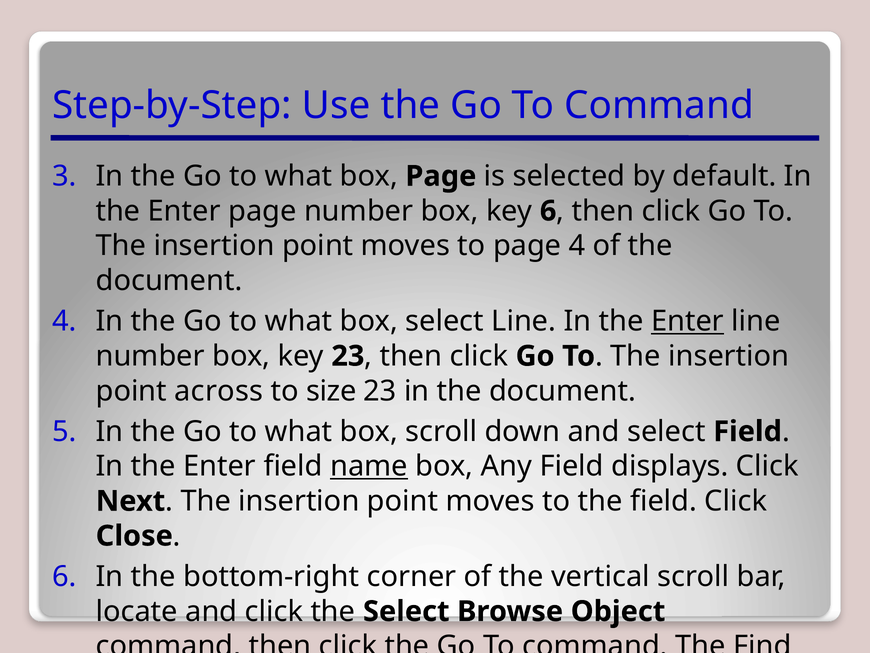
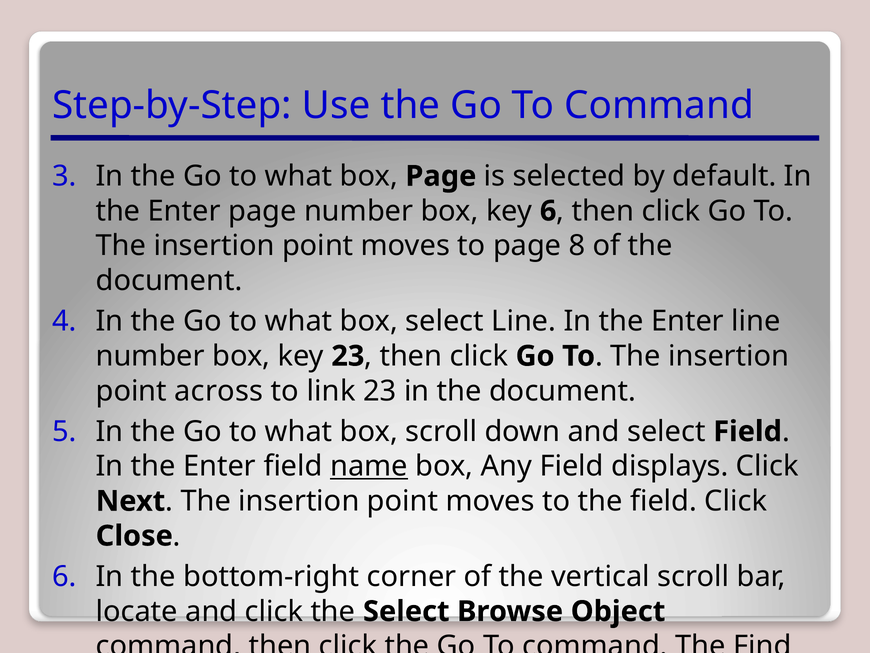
page 4: 4 -> 8 (577, 246)
Enter underline: present -> none (687, 321)
size: size -> link (331, 391)
